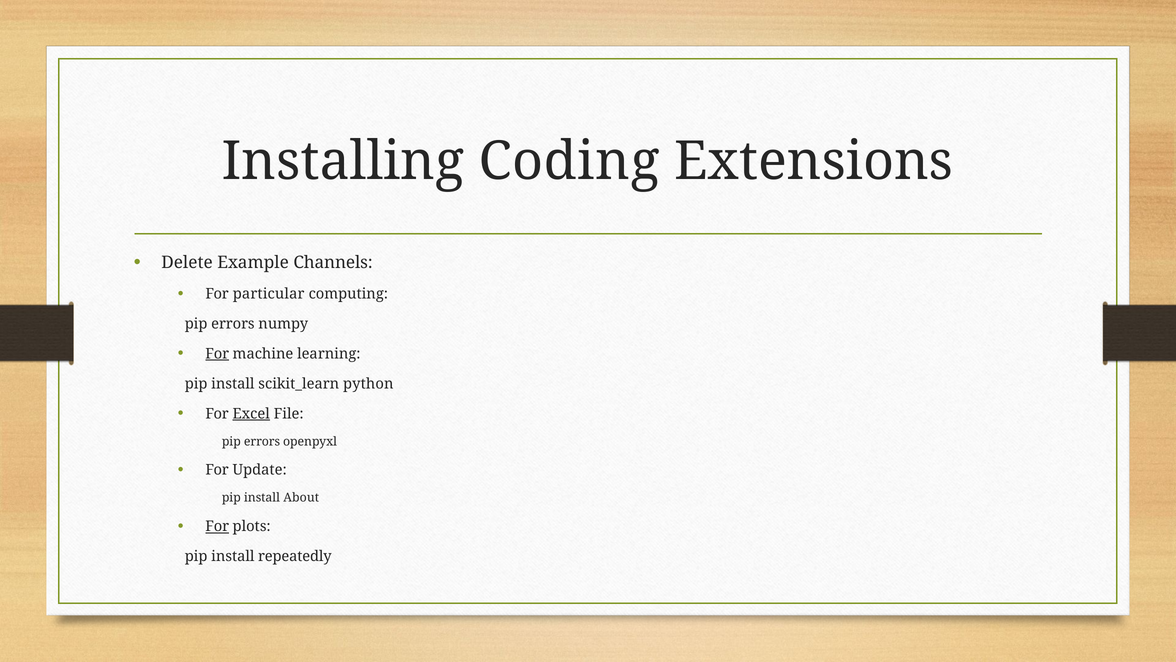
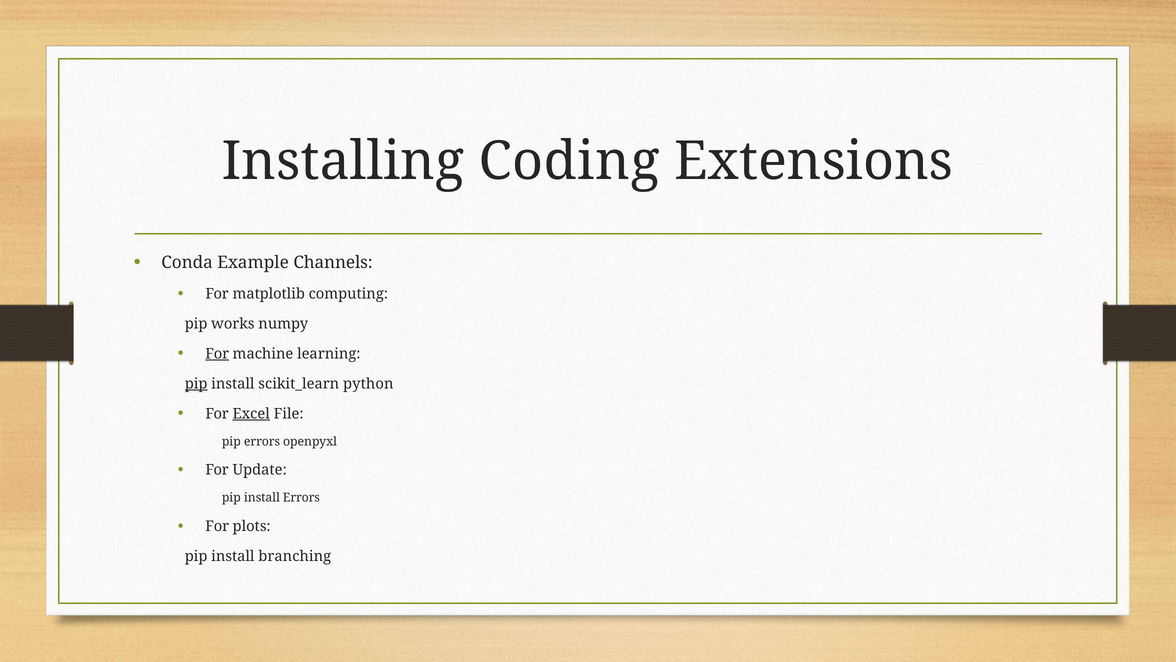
Delete: Delete -> Conda (187, 263)
particular: particular -> matplotlib (269, 294)
errors: errors -> works (233, 324)
pip underline: none -> present (196, 383)
install About: About -> Errors (301, 498)
For underline: present -> none (217, 526)
repeatedly: repeatedly -> branching (295, 556)
